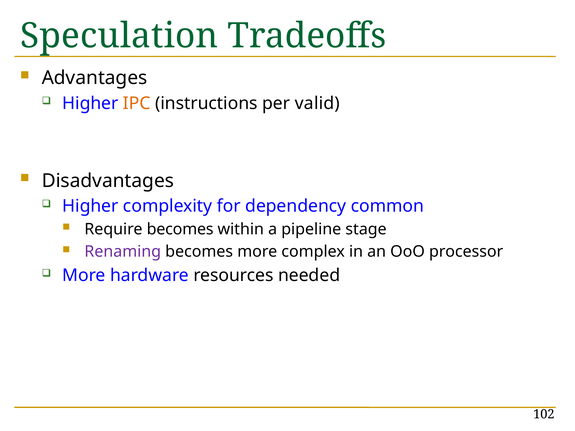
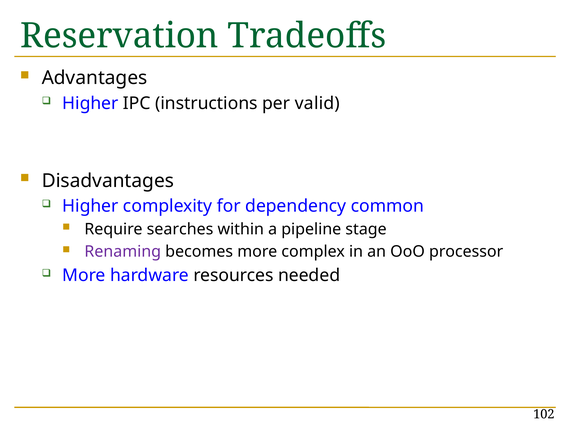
Speculation: Speculation -> Reservation (119, 36)
IPC colour: orange -> black (137, 103)
Require becomes: becomes -> searches (180, 229)
